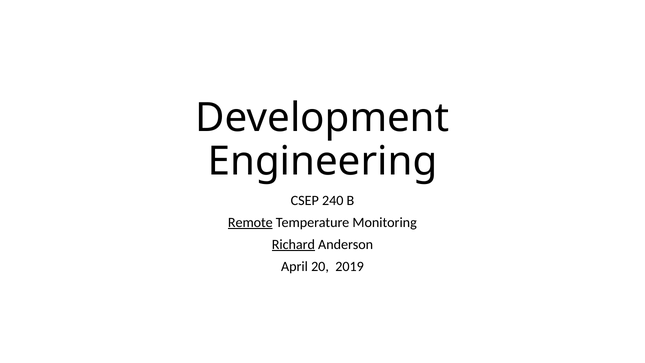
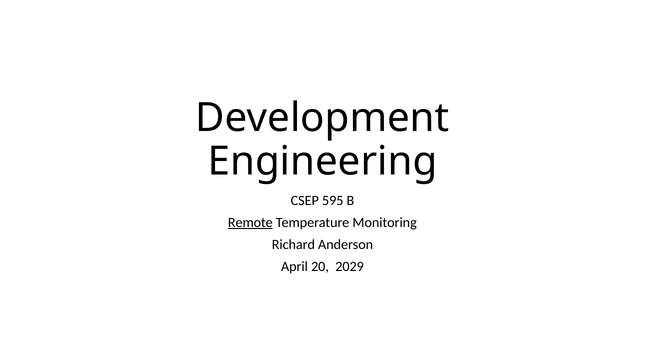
240: 240 -> 595 (333, 201)
Richard underline: present -> none (293, 244)
2019: 2019 -> 2029 (350, 266)
